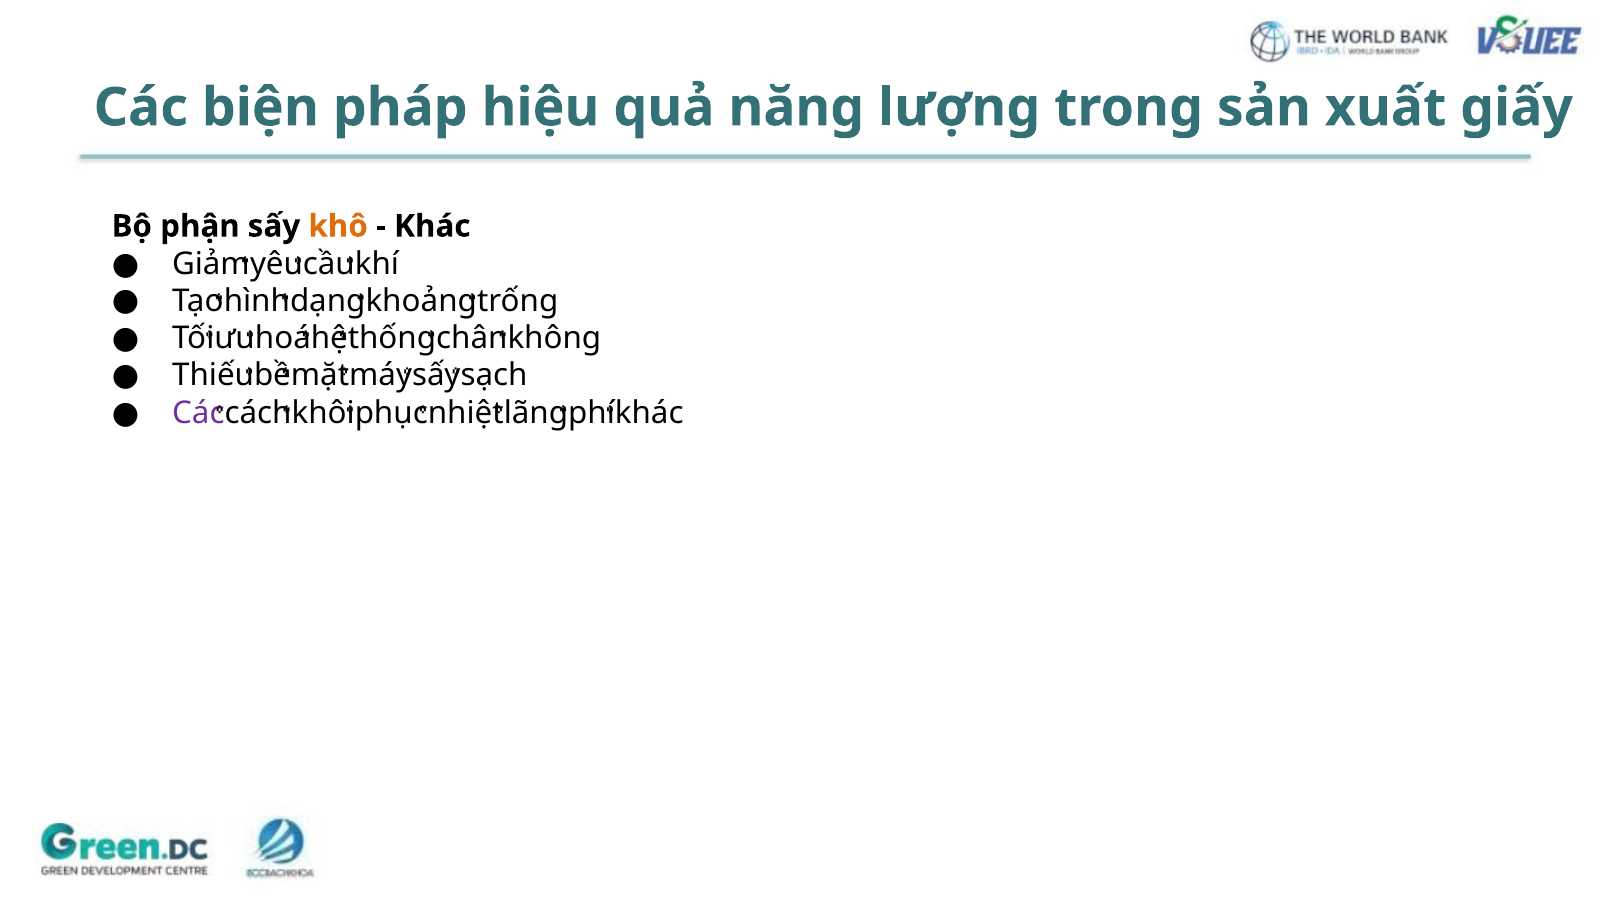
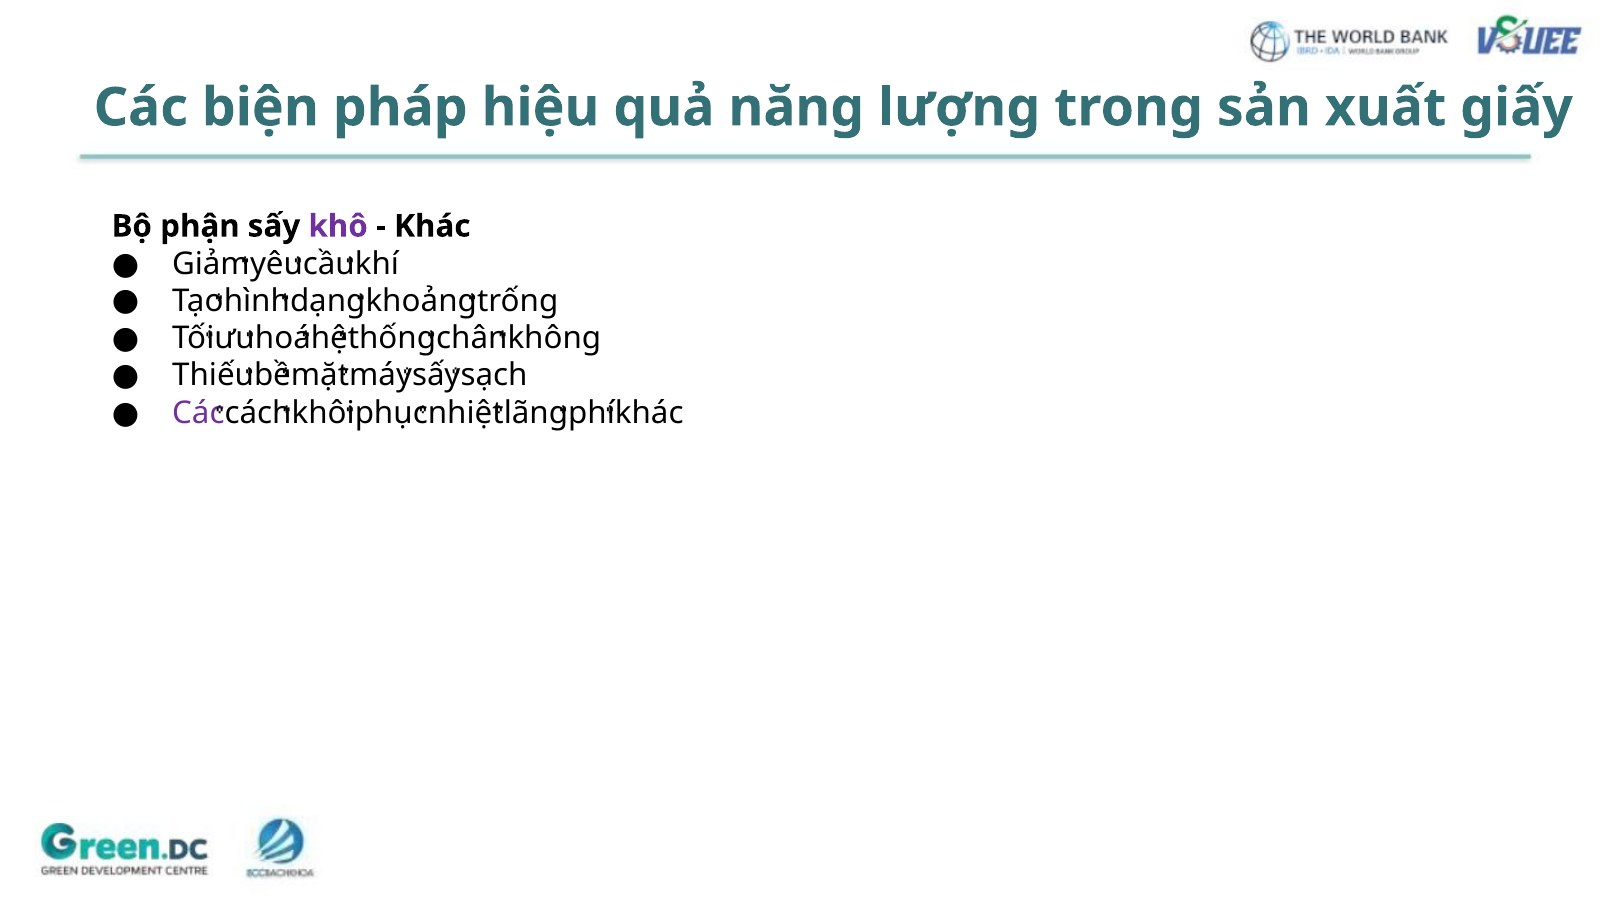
khô colour: orange -> purple (338, 226)
